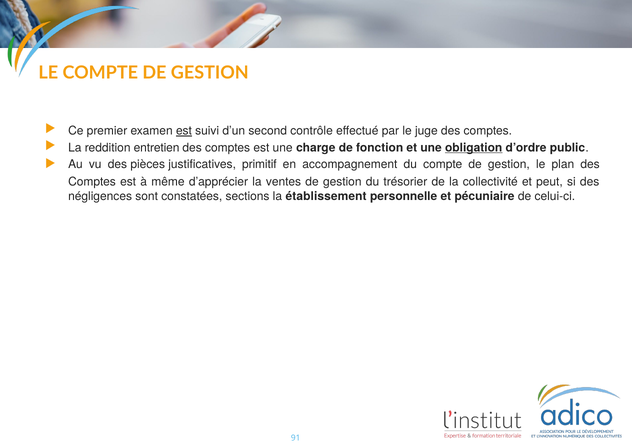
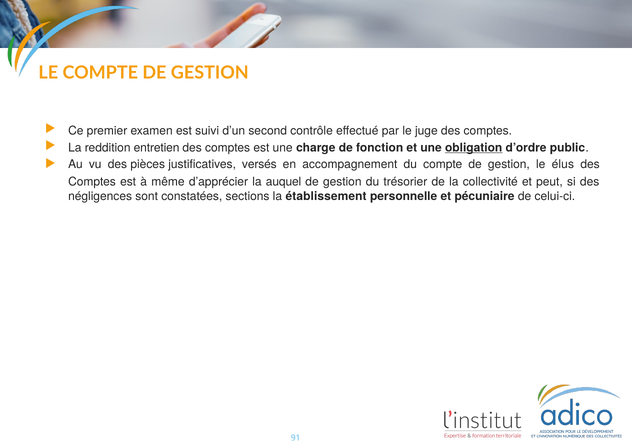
est underline: present -> none (184, 131)
primitif: primitif -> versés (259, 164)
plan: plan -> élus (563, 164)
ventes: ventes -> auquel (284, 182)
